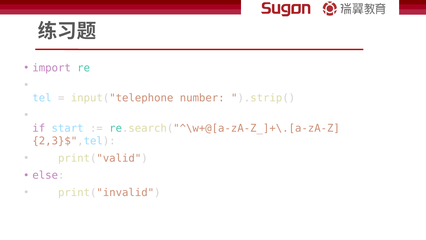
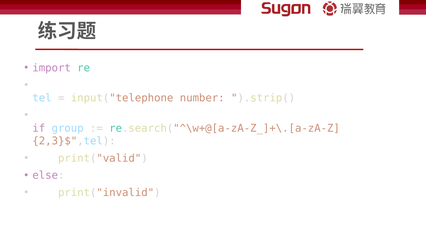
start: start -> group (68, 128)
